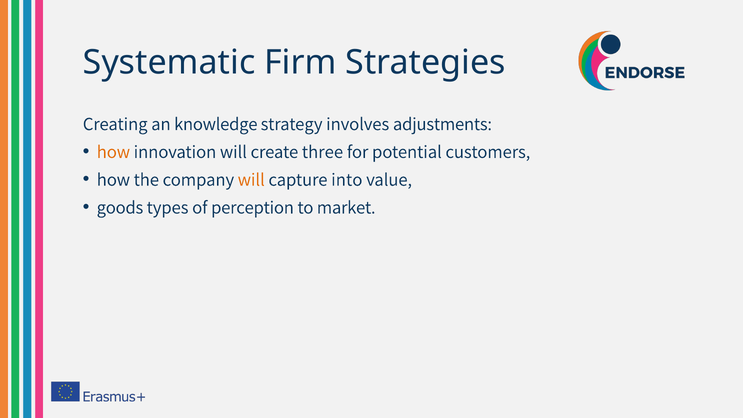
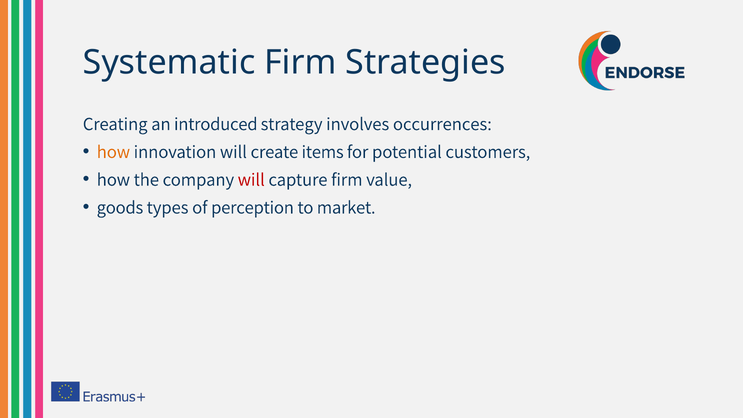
knowledge: knowledge -> introduced (216, 124)
adjustments: adjustments -> occurrences (442, 124)
three: three -> items (323, 152)
will colour: orange -> red (251, 180)
capture into: into -> firm (347, 180)
